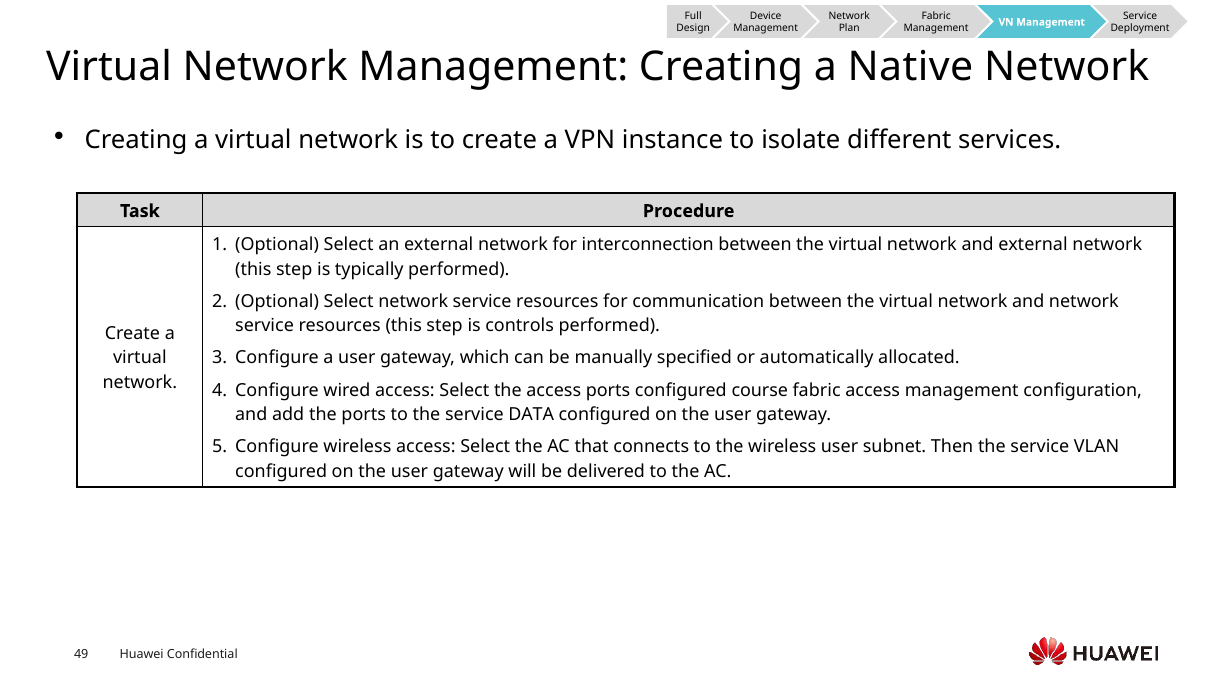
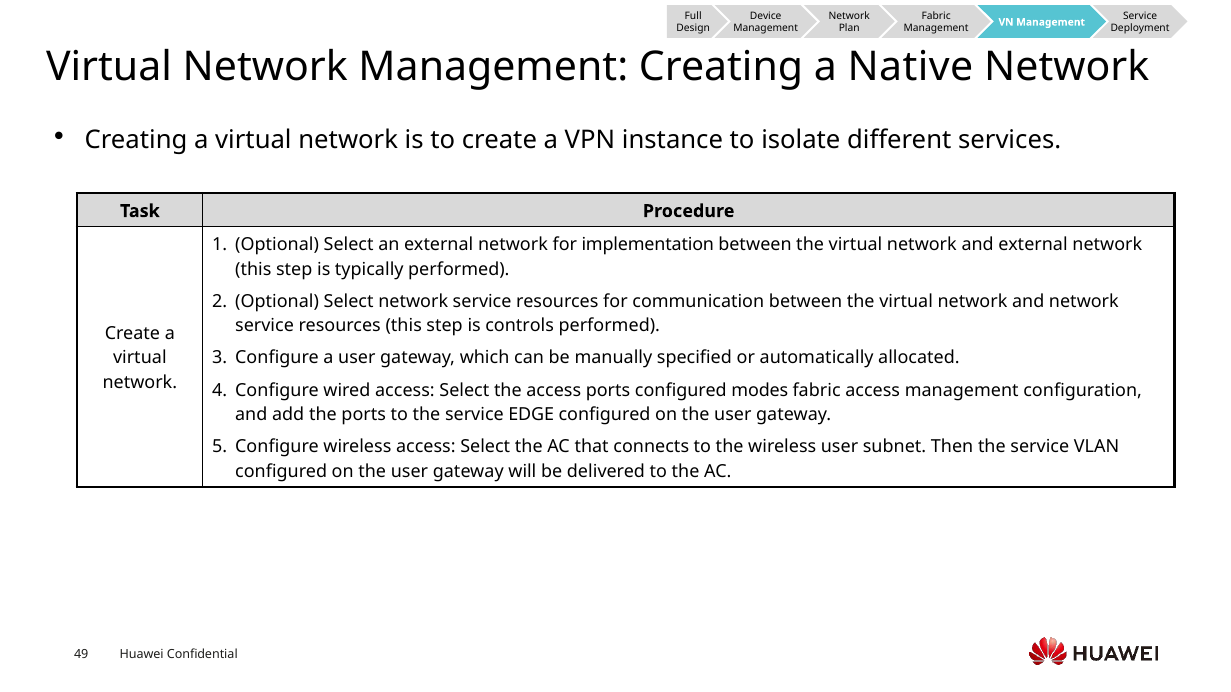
interconnection: interconnection -> implementation (648, 245)
course: course -> modes (760, 390)
DATA: DATA -> EDGE (531, 415)
